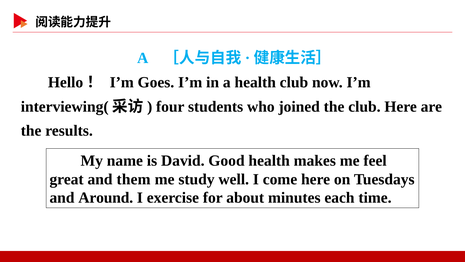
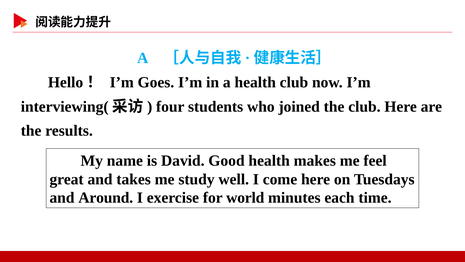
them: them -> takes (134, 179)
about: about -> world (245, 198)
